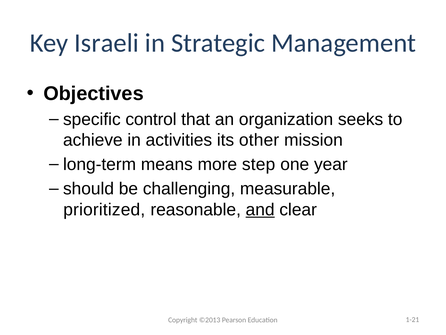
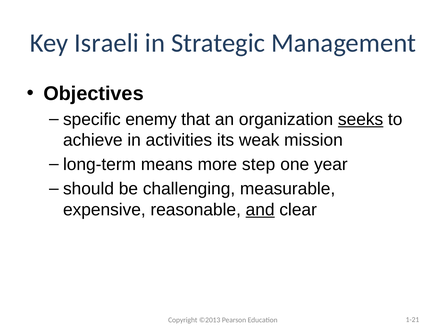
control: control -> enemy (151, 119)
seeks underline: none -> present (361, 119)
other: other -> weak (259, 140)
prioritized: prioritized -> expensive (104, 209)
